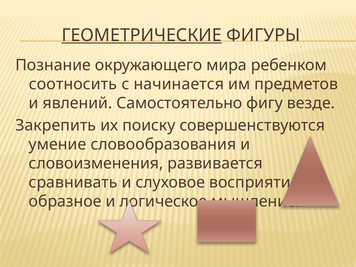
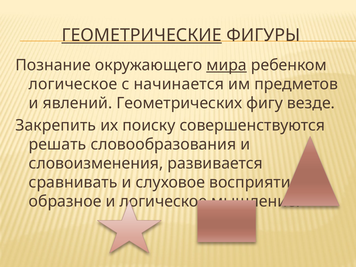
мира underline: none -> present (227, 65)
соотносить: соотносить -> логическое (73, 84)
Самостоятельно: Самостоятельно -> Геометрических (179, 103)
умение: умение -> решать (58, 144)
